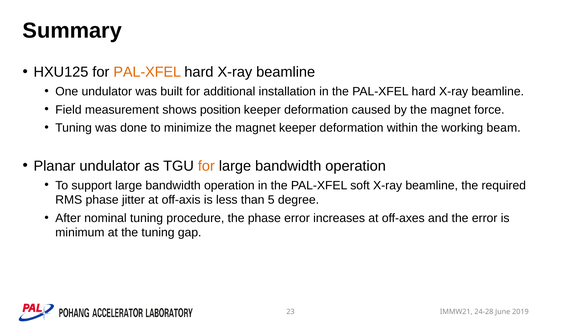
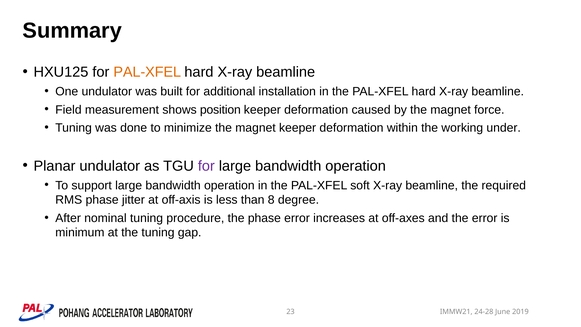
beam: beam -> under (504, 128)
for colour: orange -> purple (206, 166)
5: 5 -> 8 (271, 200)
